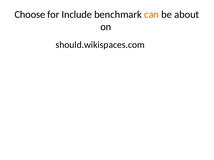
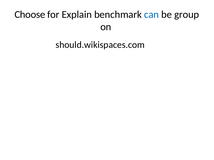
Include: Include -> Explain (77, 14)
can colour: orange -> blue (152, 14)
about: about -> group (187, 14)
